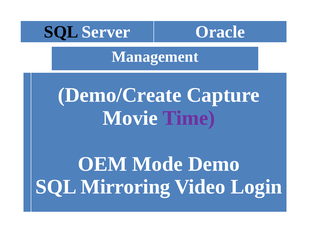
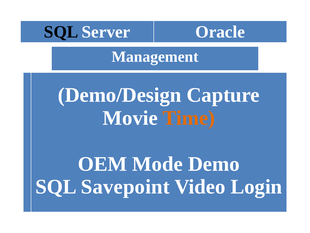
Demo/Create: Demo/Create -> Demo/Design (120, 95)
Time colour: purple -> orange (189, 118)
Mirroring: Mirroring -> Savepoint (125, 186)
